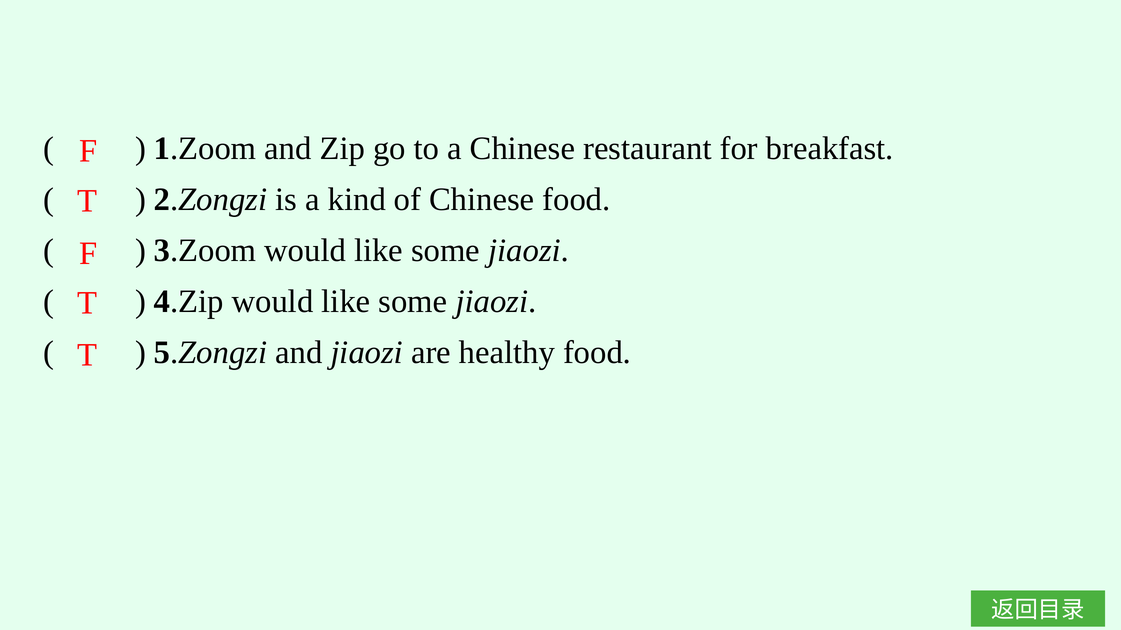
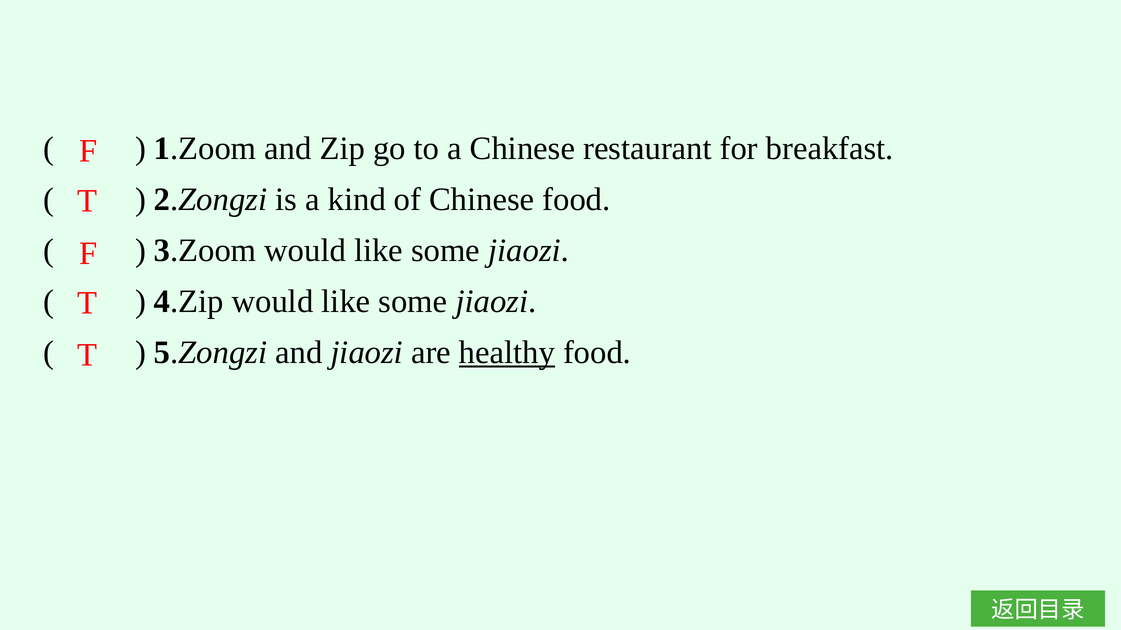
healthy underline: none -> present (507, 353)
